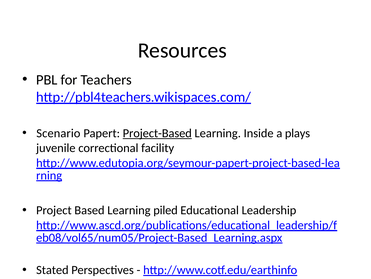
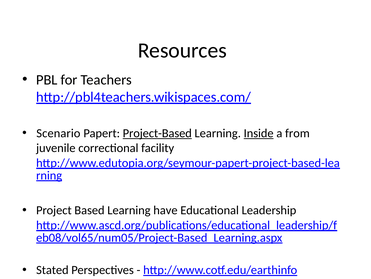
Inside underline: none -> present (259, 133)
plays: plays -> from (297, 133)
piled: piled -> have (165, 210)
